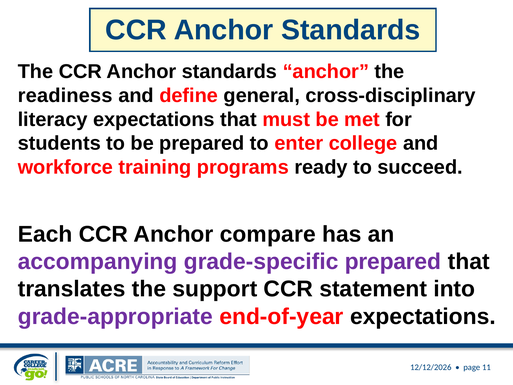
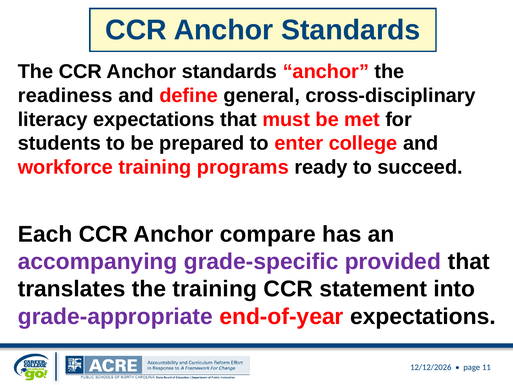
grade-specific prepared: prepared -> provided (393, 262)
the support: support -> training (215, 289)
